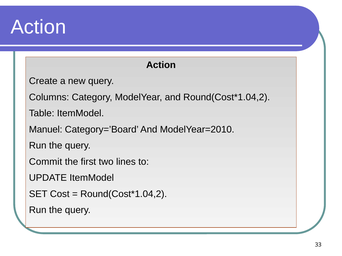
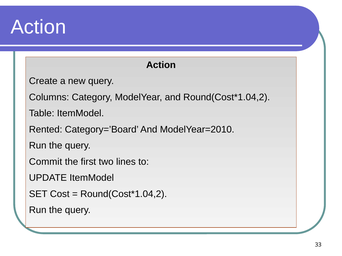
Manuel: Manuel -> Rented (46, 130)
